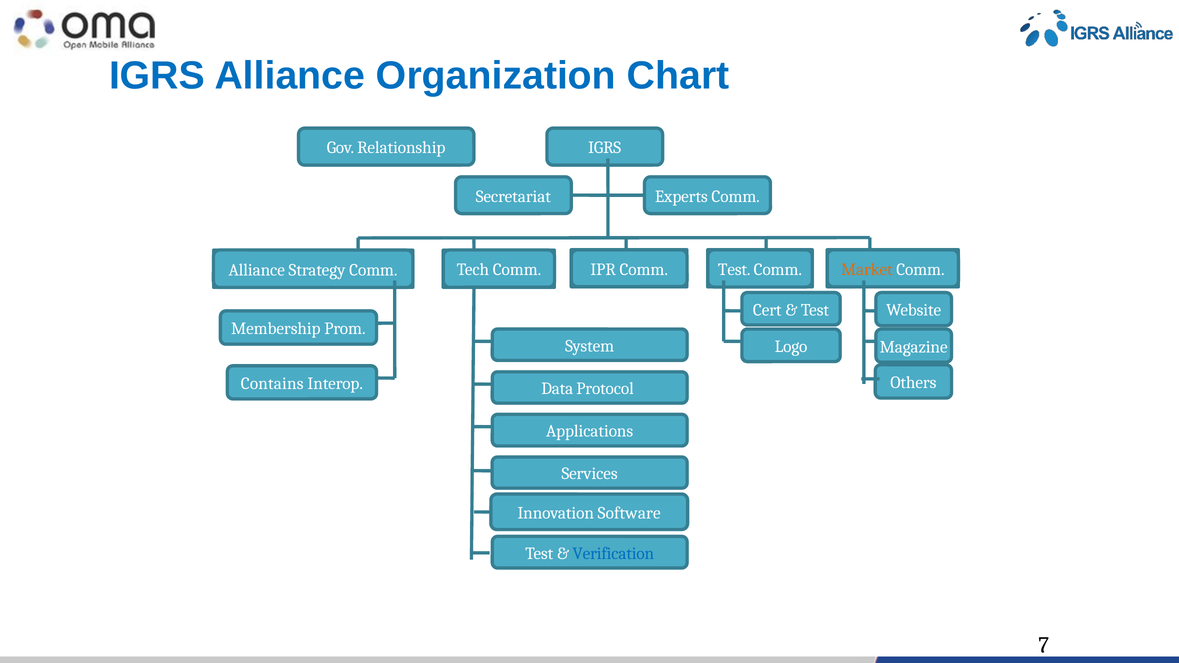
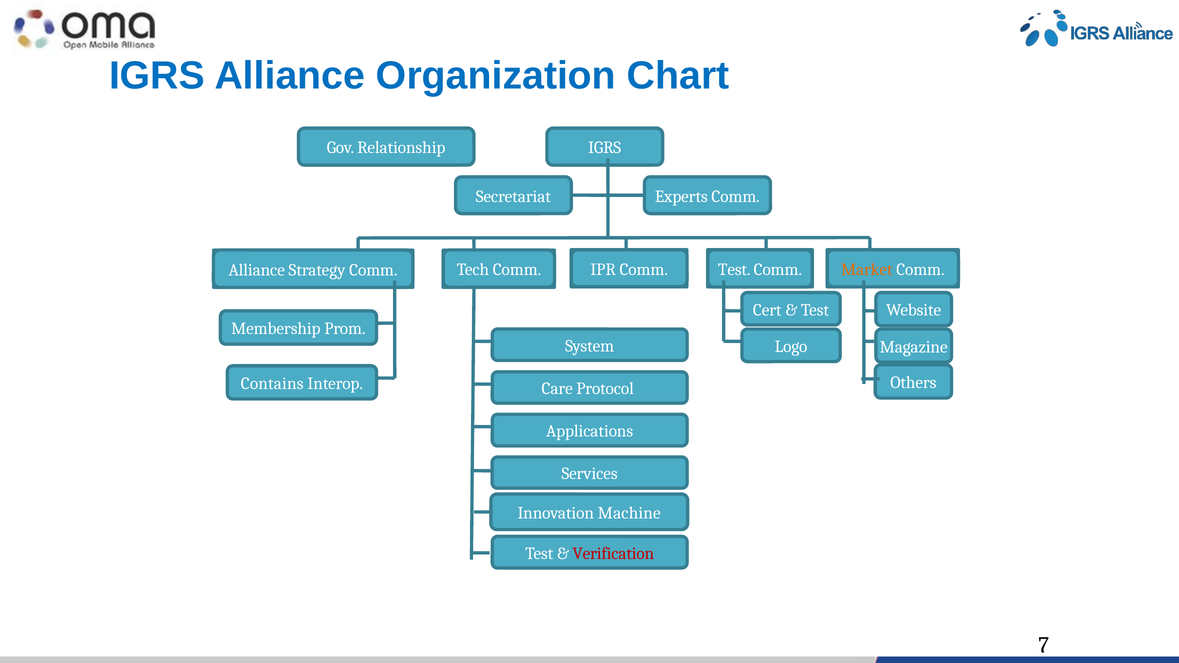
Data: Data -> Care (557, 389)
Software: Software -> Machine (629, 513)
Verification colour: blue -> red (613, 554)
